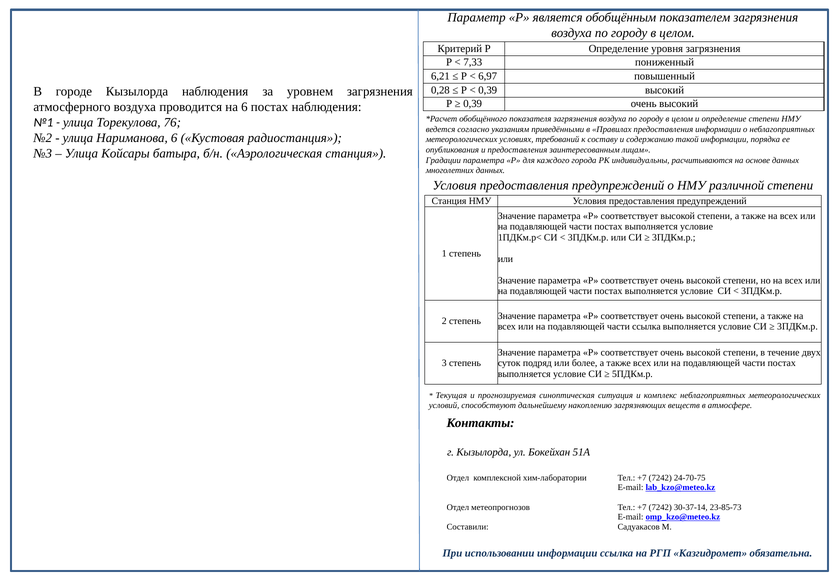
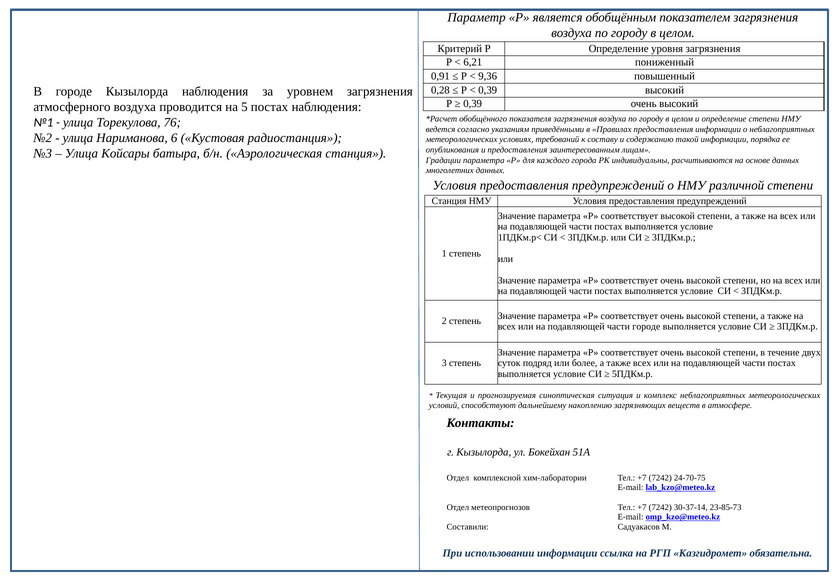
7,33: 7,33 -> 6,21 (473, 62)
6,21: 6,21 -> 0,91 (440, 76)
6,97: 6,97 -> 9,36 (488, 76)
на 6: 6 -> 5 (244, 107)
части ссылка: ссылка -> городе (646, 326)
